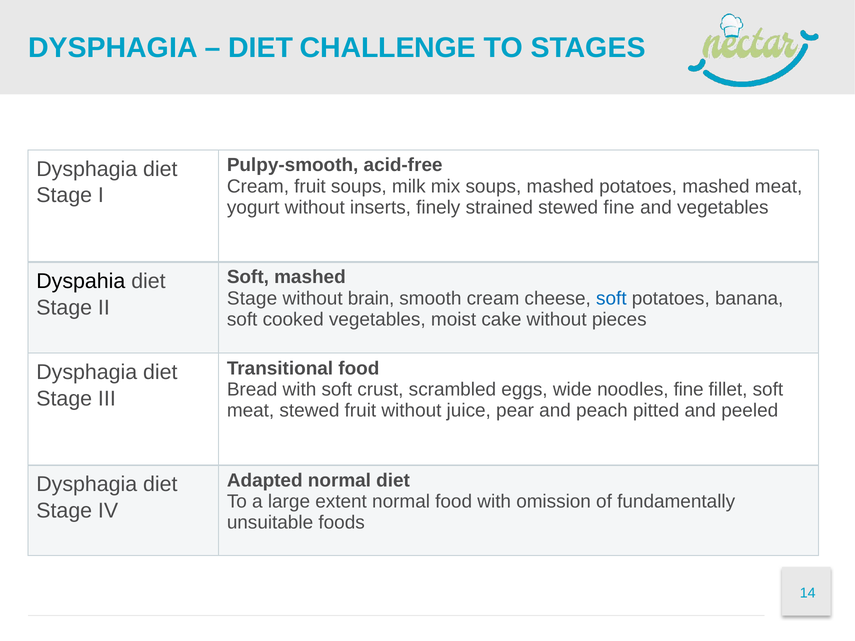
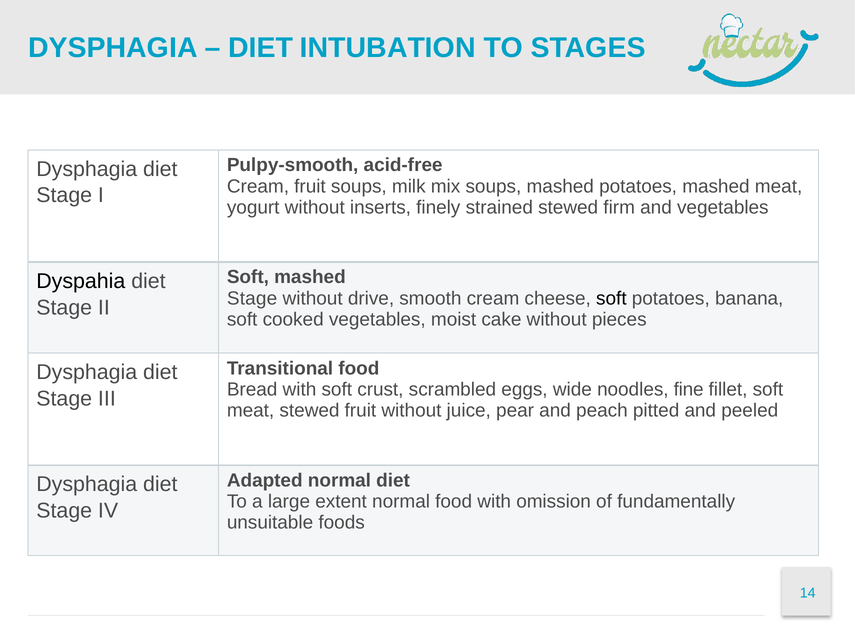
CHALLENGE: CHALLENGE -> INTUBATION (388, 48)
stewed fine: fine -> firm (619, 207)
brain: brain -> drive (371, 298)
soft colour: blue -> black (611, 298)
